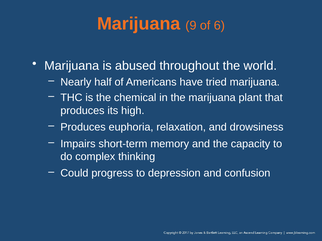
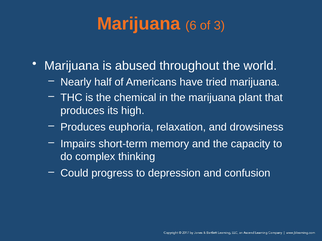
9: 9 -> 6 (191, 25)
6: 6 -> 3 (219, 25)
